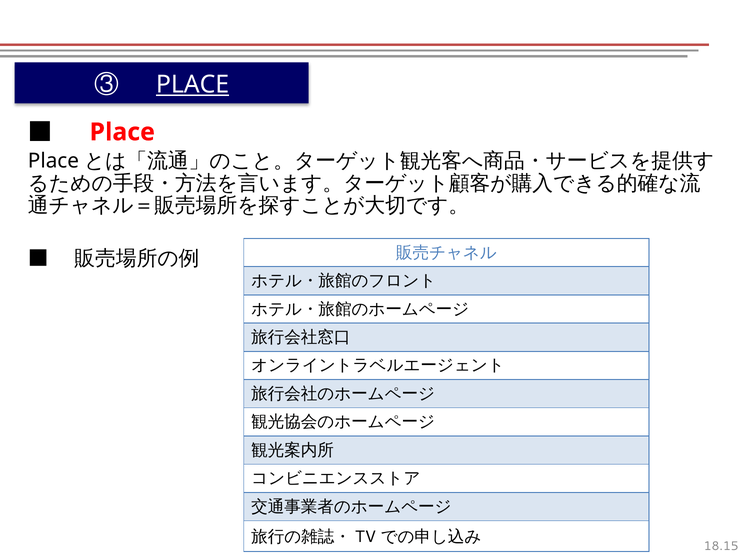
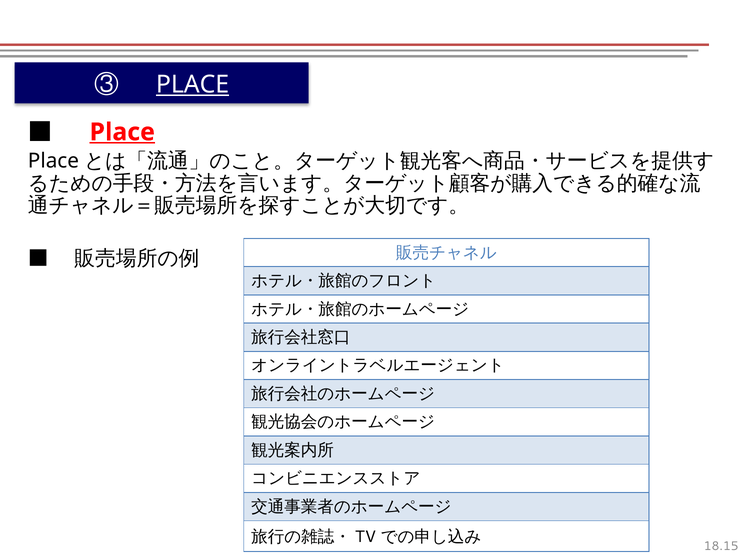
Place underline: none -> present (122, 132)
